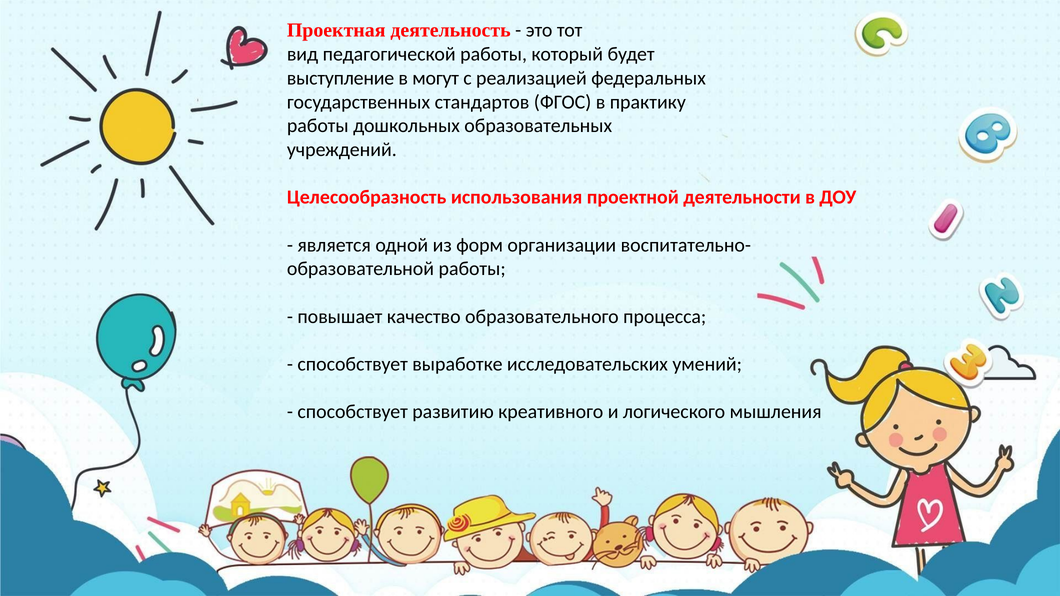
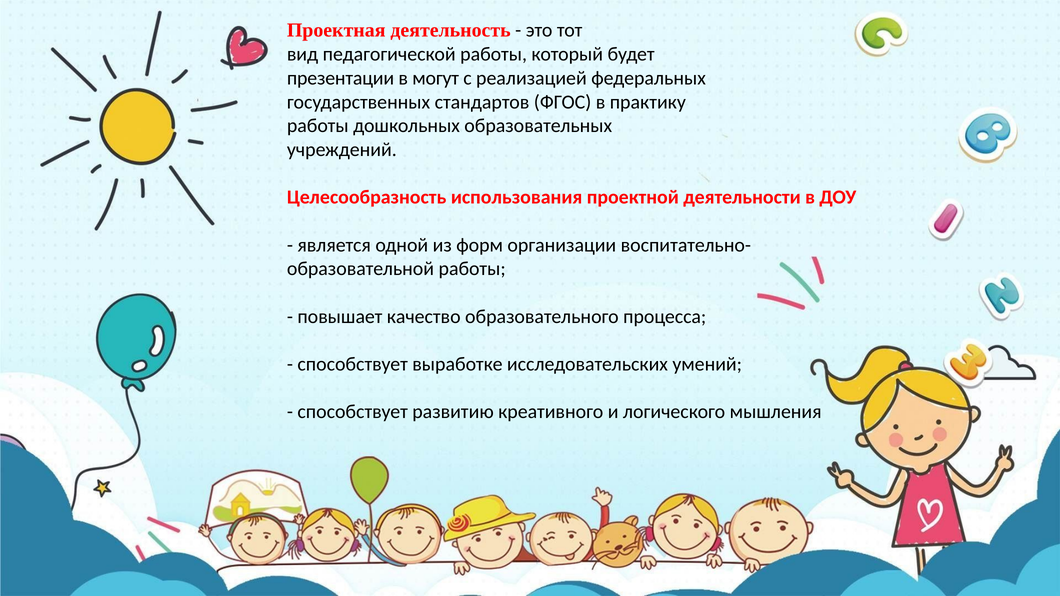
выступление: выступление -> презентации (341, 78)
